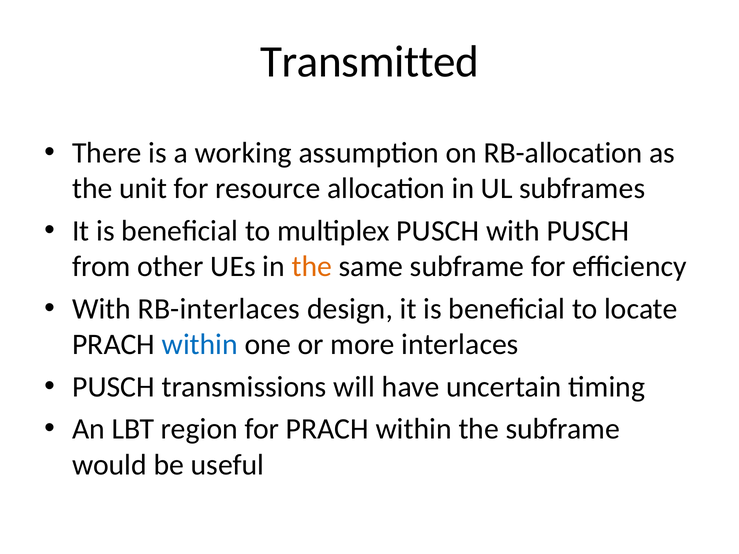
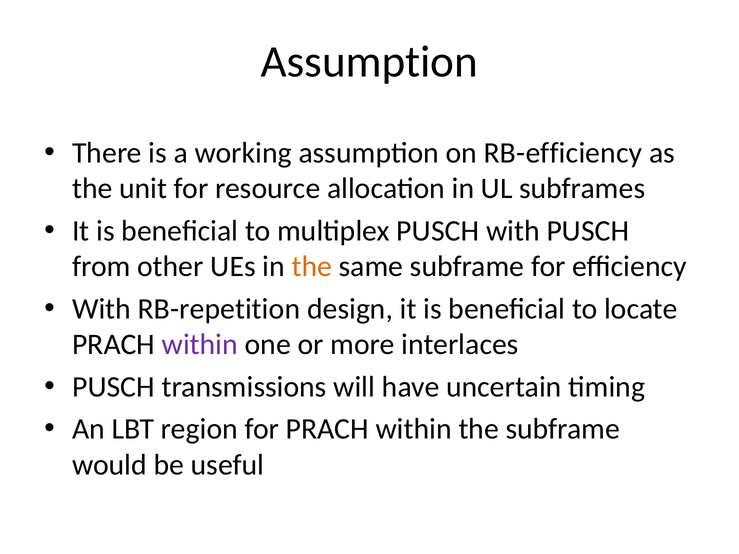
Transmitted: Transmitted -> Assumption (369, 62)
RB-allocation: RB-allocation -> RB-efficiency (563, 153)
RB-interlaces: RB-interlaces -> RB-repetition (219, 309)
within colour: blue -> purple (200, 345)
